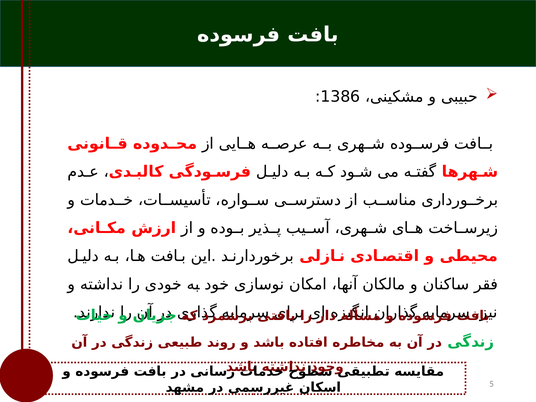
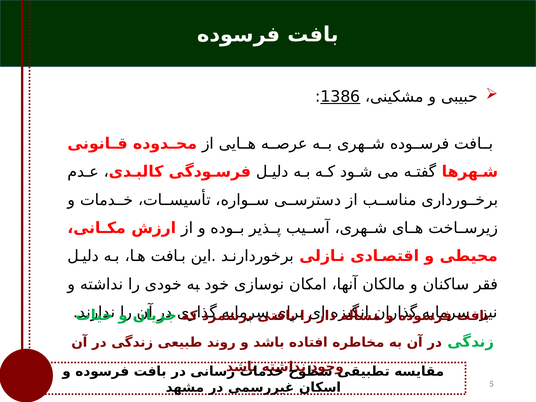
1386 underline: none -> present (340, 97)
